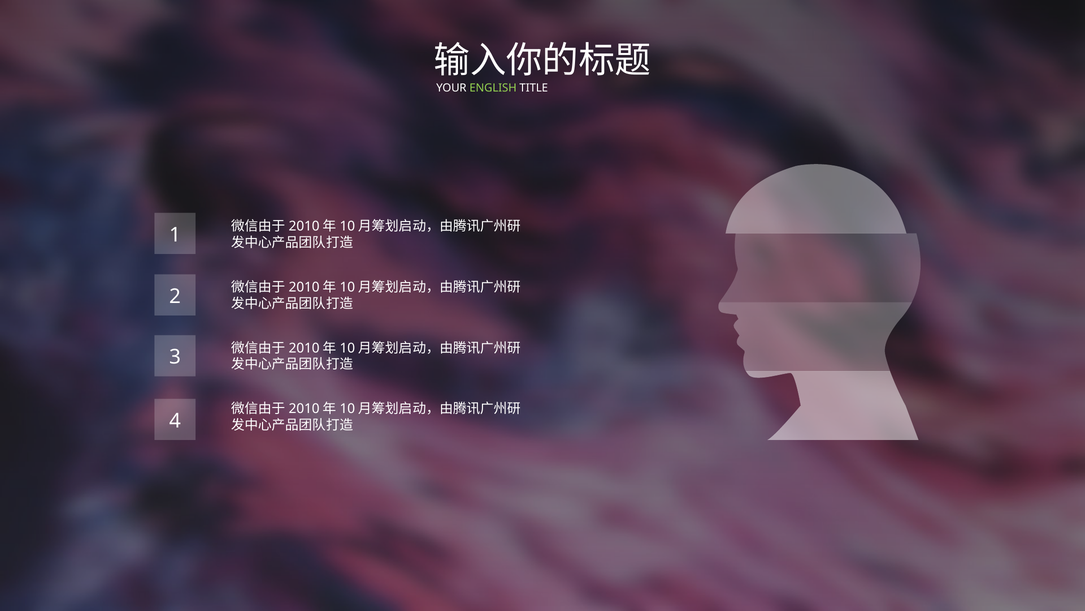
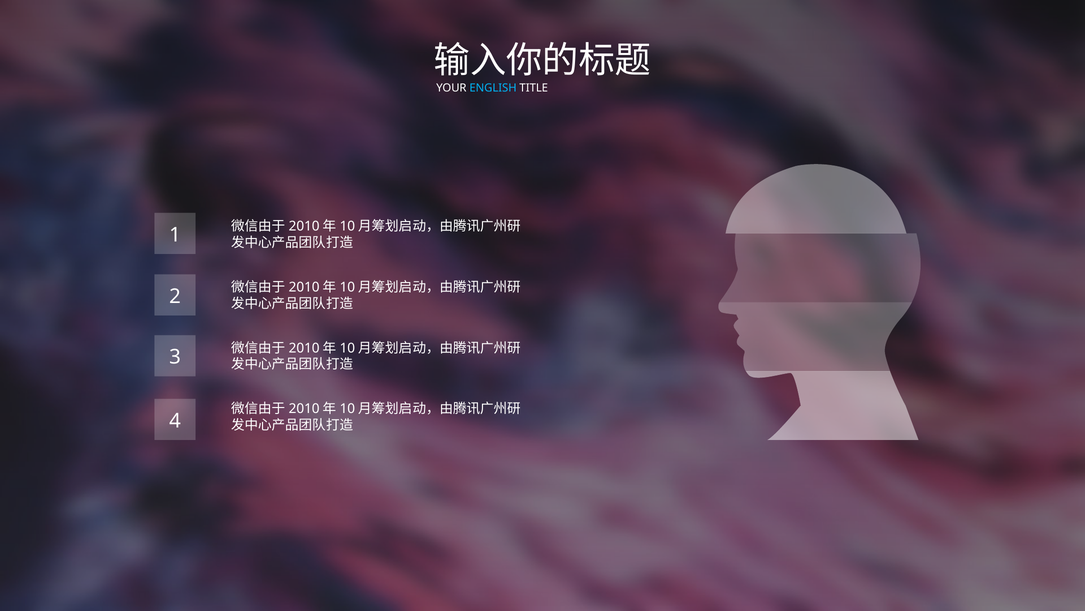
ENGLISH colour: light green -> light blue (493, 88)
